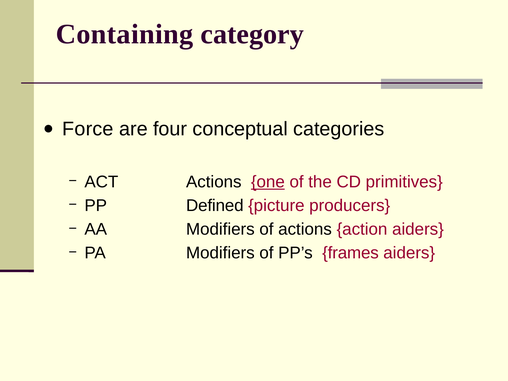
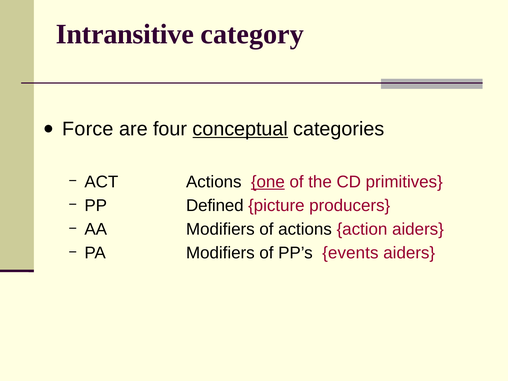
Containing: Containing -> Intransitive (125, 34)
conceptual underline: none -> present (240, 129)
frames: frames -> events (350, 253)
